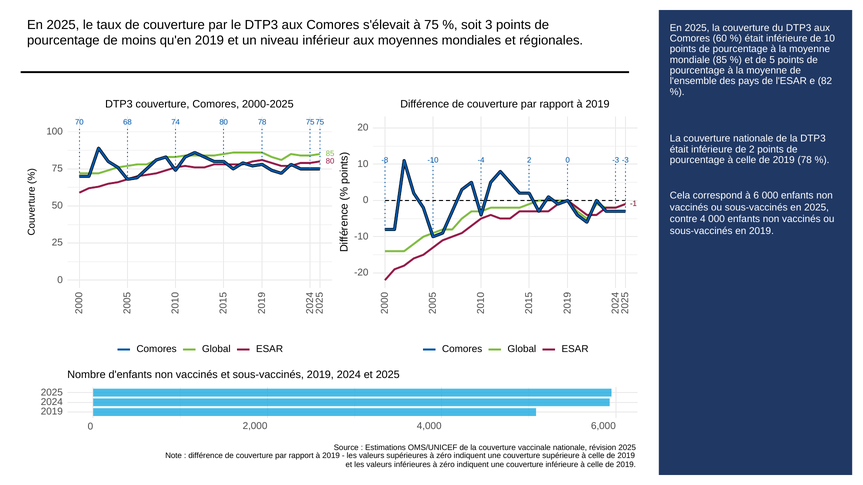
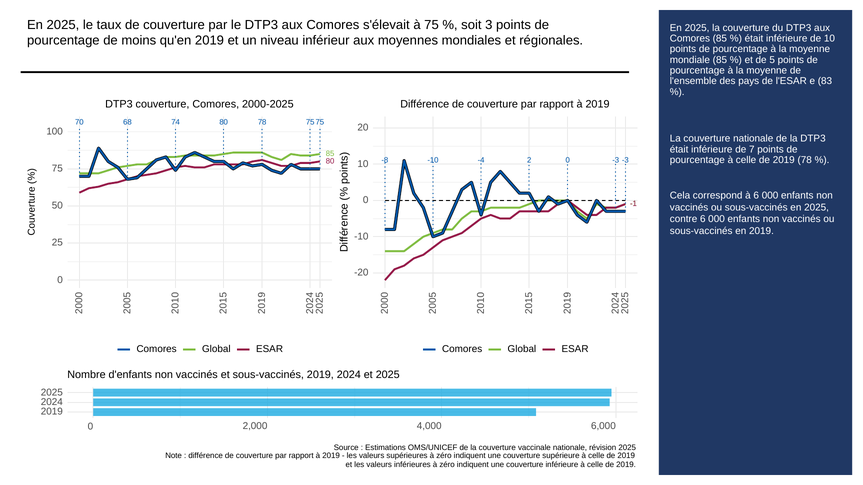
Comores 60: 60 -> 85 (720, 39)
82: 82 -> 83 (825, 81)
de 2: 2 -> 7 (752, 149)
contre 4: 4 -> 6 (703, 219)
